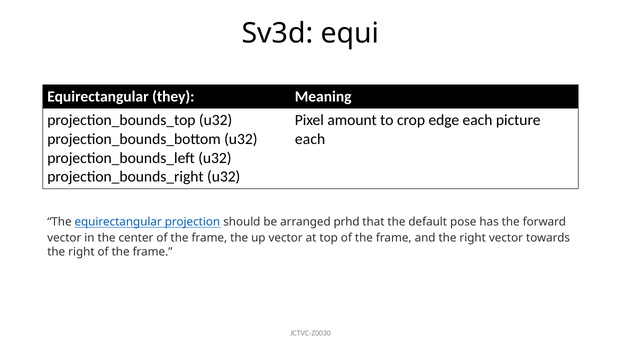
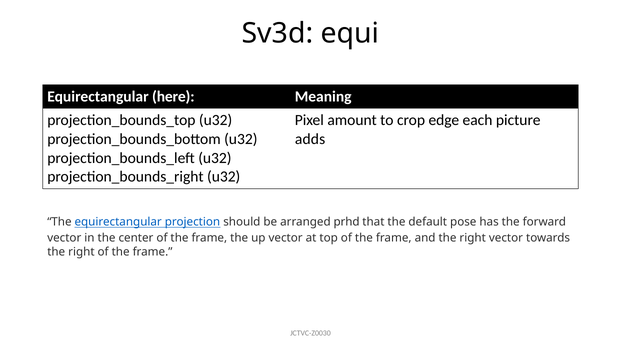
they: they -> here (173, 97)
each: each -> adds (310, 139)
